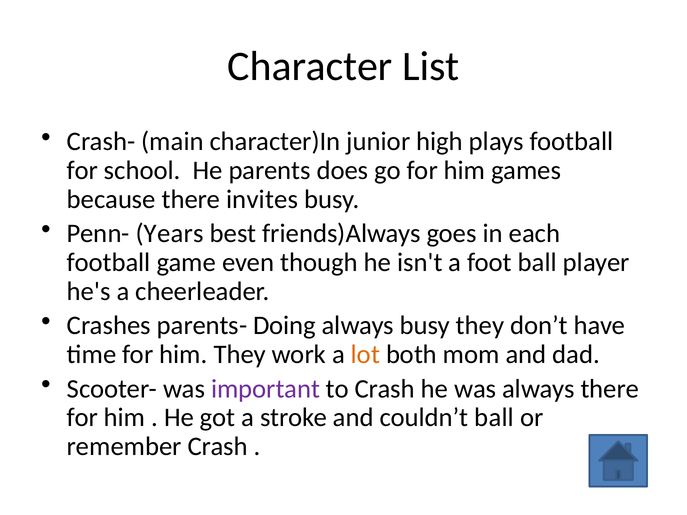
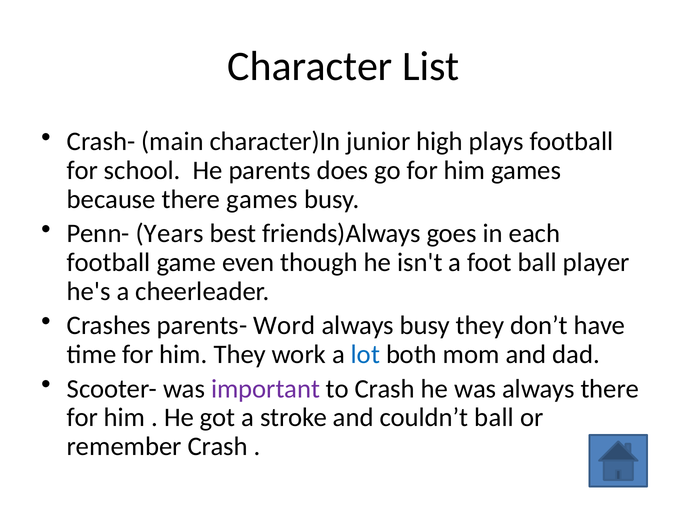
there invites: invites -> games (262, 199)
Doing: Doing -> Word (284, 326)
lot colour: orange -> blue (365, 355)
